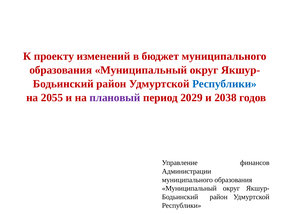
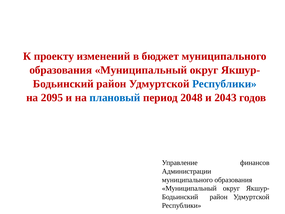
2055: 2055 -> 2095 (52, 98)
плановый colour: purple -> blue (115, 98)
2029: 2029 -> 2048 (192, 98)
2038: 2038 -> 2043 (226, 98)
